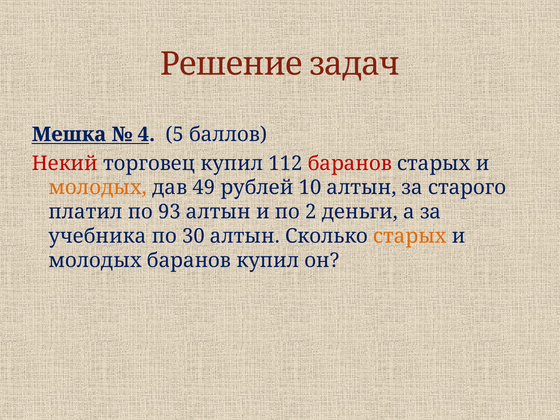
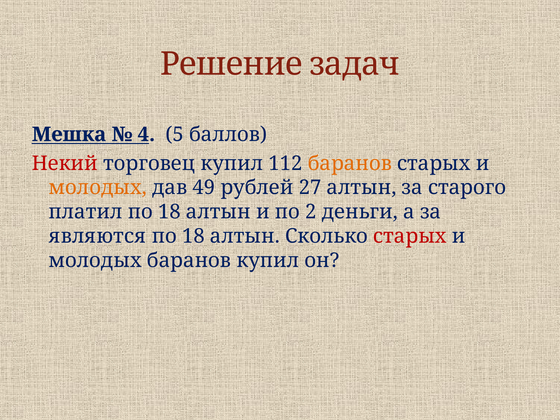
баранов colour: red -> orange (350, 163)
10: 10 -> 27 (310, 188)
платил по 93: 93 -> 18 (169, 212)
учебника: учебника -> являются (97, 236)
30: 30 -> 18 (193, 236)
старых colour: orange -> red (410, 236)
